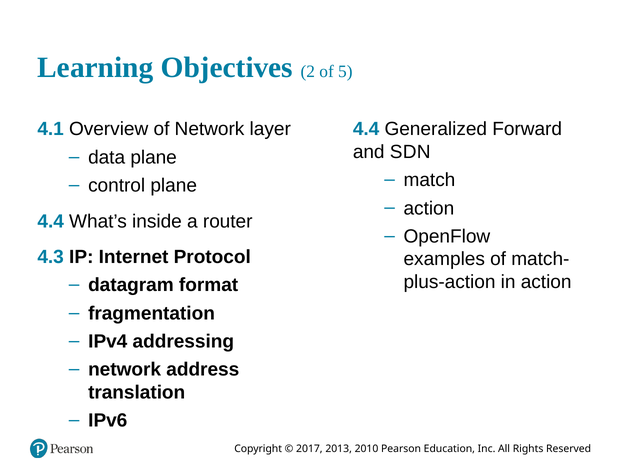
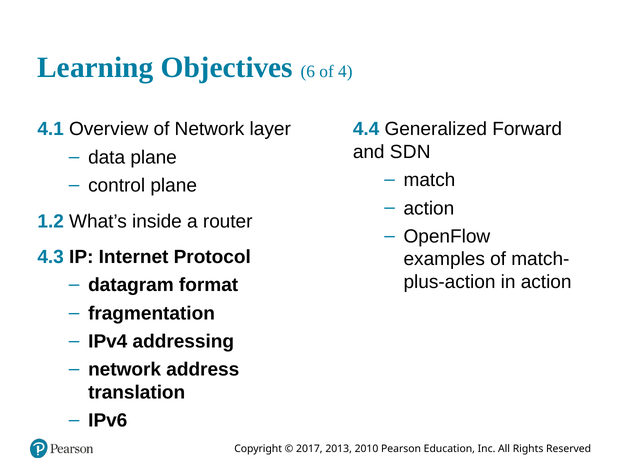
2: 2 -> 6 (308, 72)
5: 5 -> 4 (345, 72)
4.4: 4.4 -> 1.2 (51, 221)
